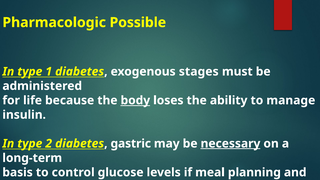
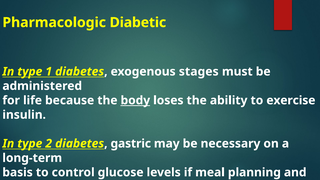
Possible: Possible -> Diabetic (138, 22)
manage: manage -> exercise (291, 100)
necessary underline: present -> none (230, 144)
